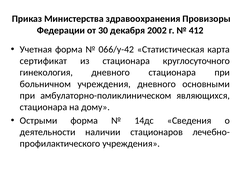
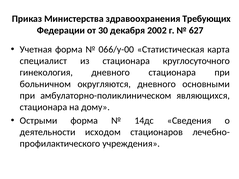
Провизоры: Провизоры -> Требующих (207, 19)
412: 412 -> 627 (196, 30)
066/у-42: 066/у-42 -> 066/у-00 (116, 49)
сертификат: сертификат -> специалист (43, 61)
больничном учреждения: учреждения -> округляются (104, 84)
наличии: наличии -> исходом (103, 132)
